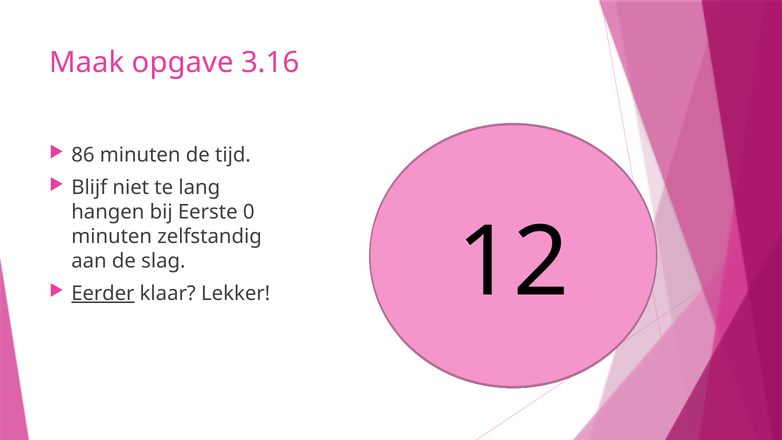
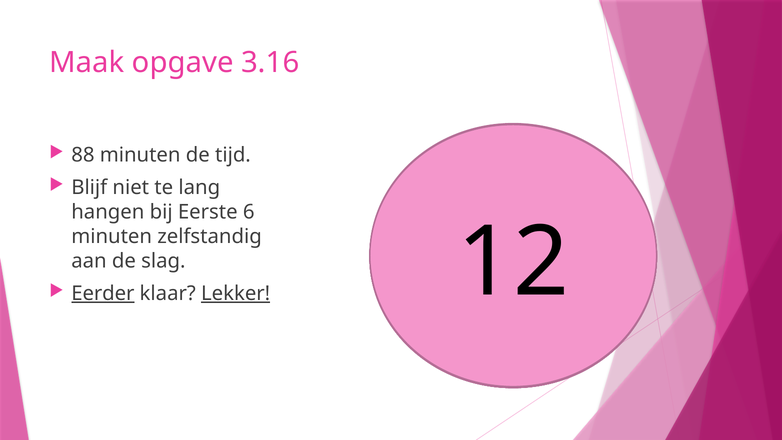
86: 86 -> 88 (83, 155)
0: 0 -> 6 (249, 212)
Lekker underline: none -> present (236, 293)
